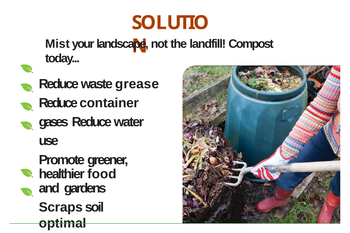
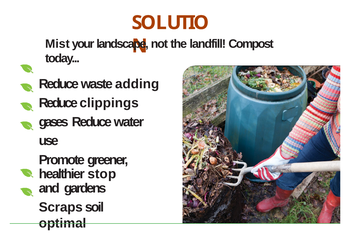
grease: grease -> adding (137, 84)
container: container -> clippings (109, 103)
food: food -> stop (102, 174)
